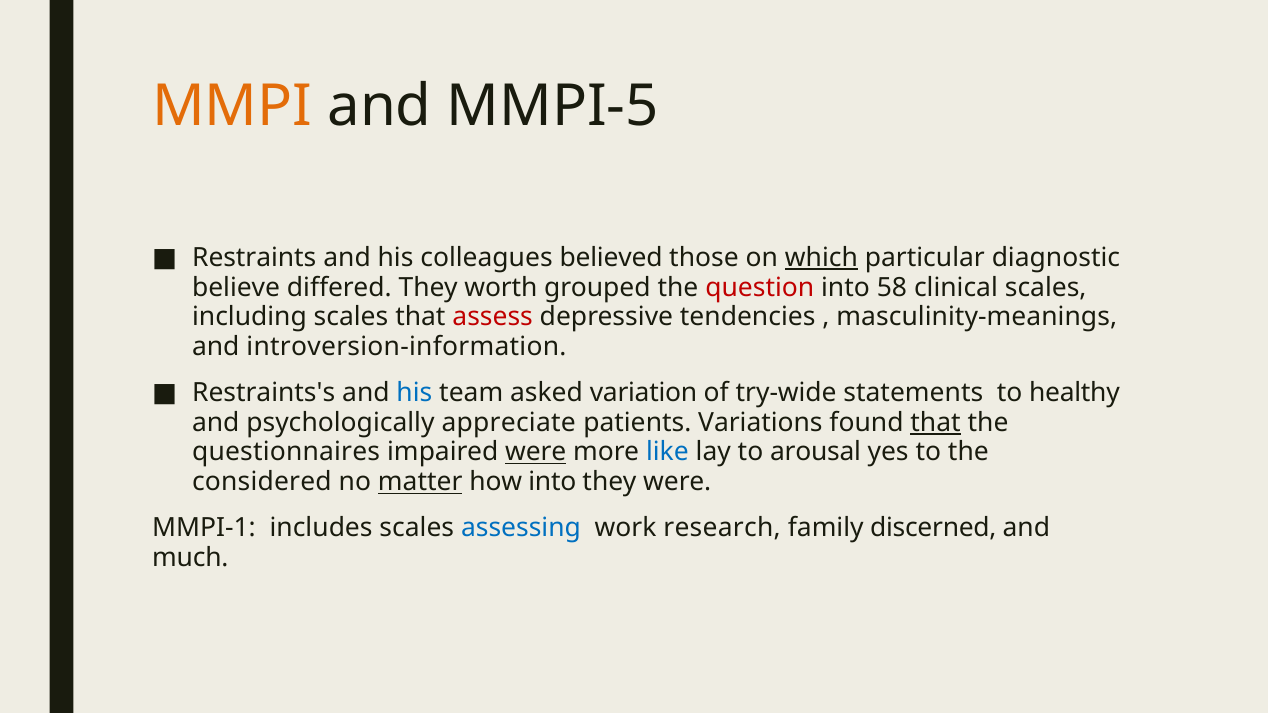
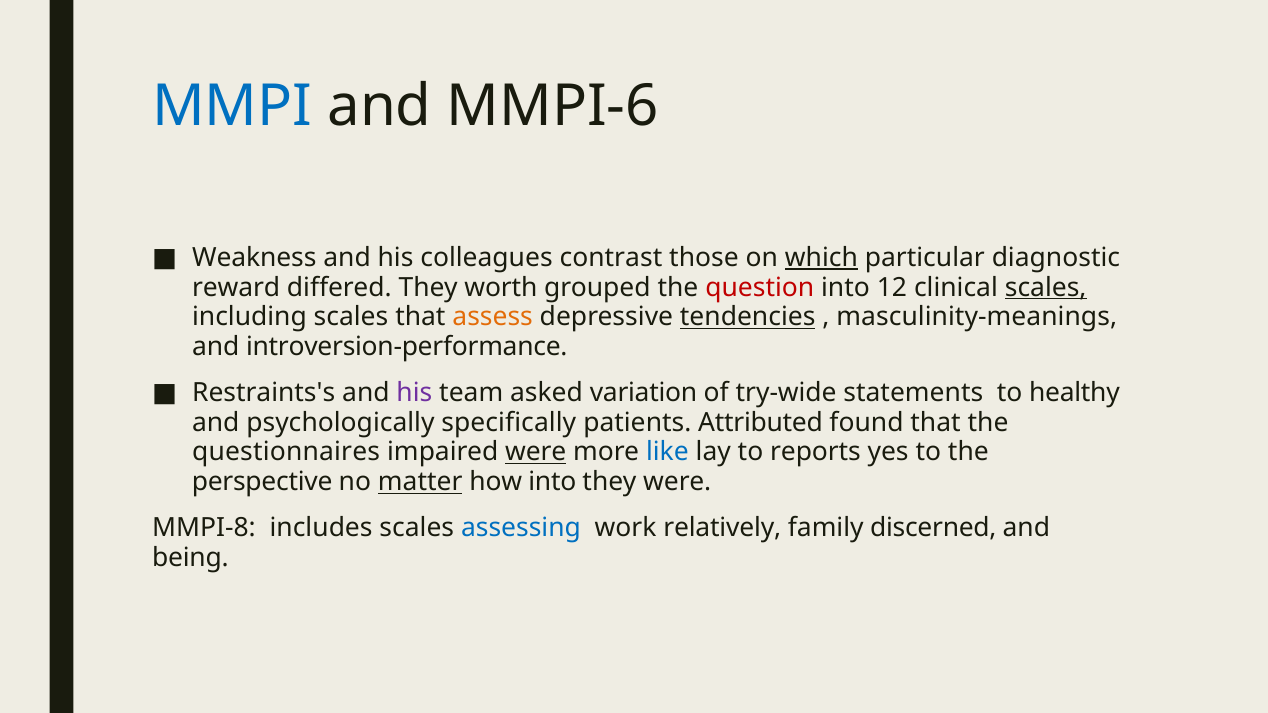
MMPI colour: orange -> blue (232, 107)
MMPI-5: MMPI-5 -> MMPI-6 (553, 107)
Restraints: Restraints -> Weakness (254, 258)
believed: believed -> contrast (611, 258)
believe: believe -> reward (236, 287)
58: 58 -> 12 (892, 287)
scales underline: none -> present (1046, 287)
assess colour: red -> orange (493, 317)
tendencies underline: none -> present (748, 317)
introversion-information: introversion-information -> introversion-performance (407, 347)
his colour: blue -> purple (414, 393)
appreciate: appreciate -> specifically (509, 423)
Variations: Variations -> Attributed (761, 423)
that underline: present -> none (936, 423)
arousal: arousal -> reports (815, 452)
considered: considered -> perspective (262, 482)
MMPI-1: MMPI-1 -> MMPI-8 (204, 528)
research: research -> relatively (722, 528)
much: much -> being (190, 558)
